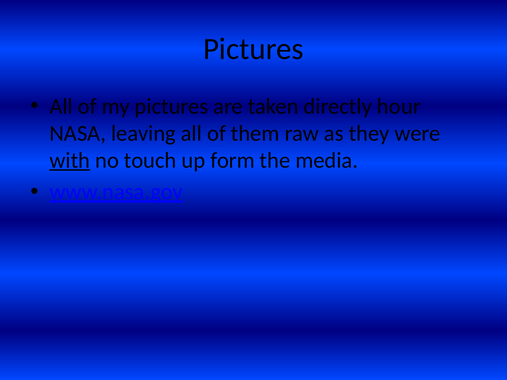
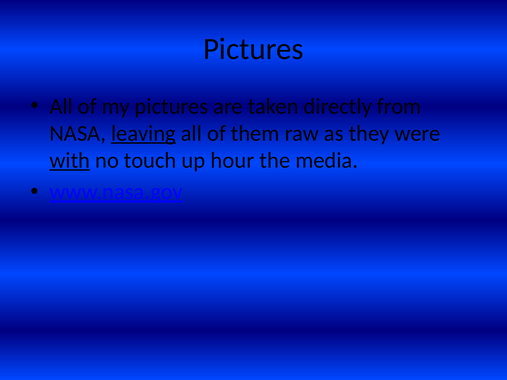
hour: hour -> from (399, 106)
leaving underline: none -> present (143, 133)
form: form -> hour (232, 160)
